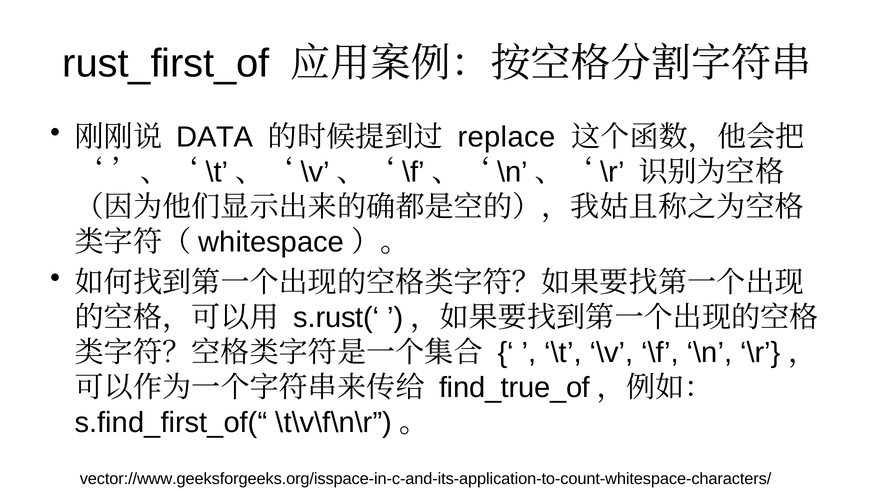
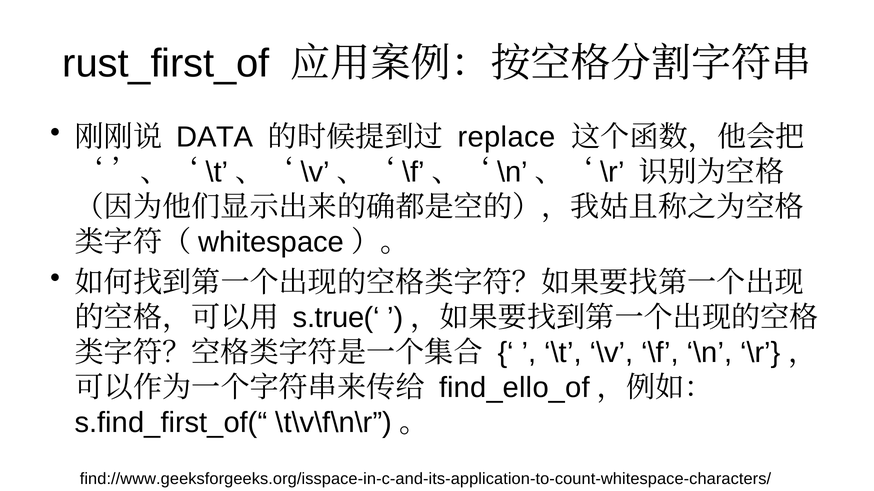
s.rust(‘: s.rust(‘ -> s.true(‘ (336, 318)
find_true_of: find_true_of -> find_ello_of (514, 388)
vector://www.geeksforgeeks.org/isspace-in-c-and-its-application-to-count-whitespace-characters/: vector://www.geeksforgeeks.org/isspace-in-c-and-its-application-to-count-whitespace-characters/ -> find://www.geeksforgeeks.org/isspace-in-c-and-its-application-to-count-whitespace-characters/ (425, 479)
